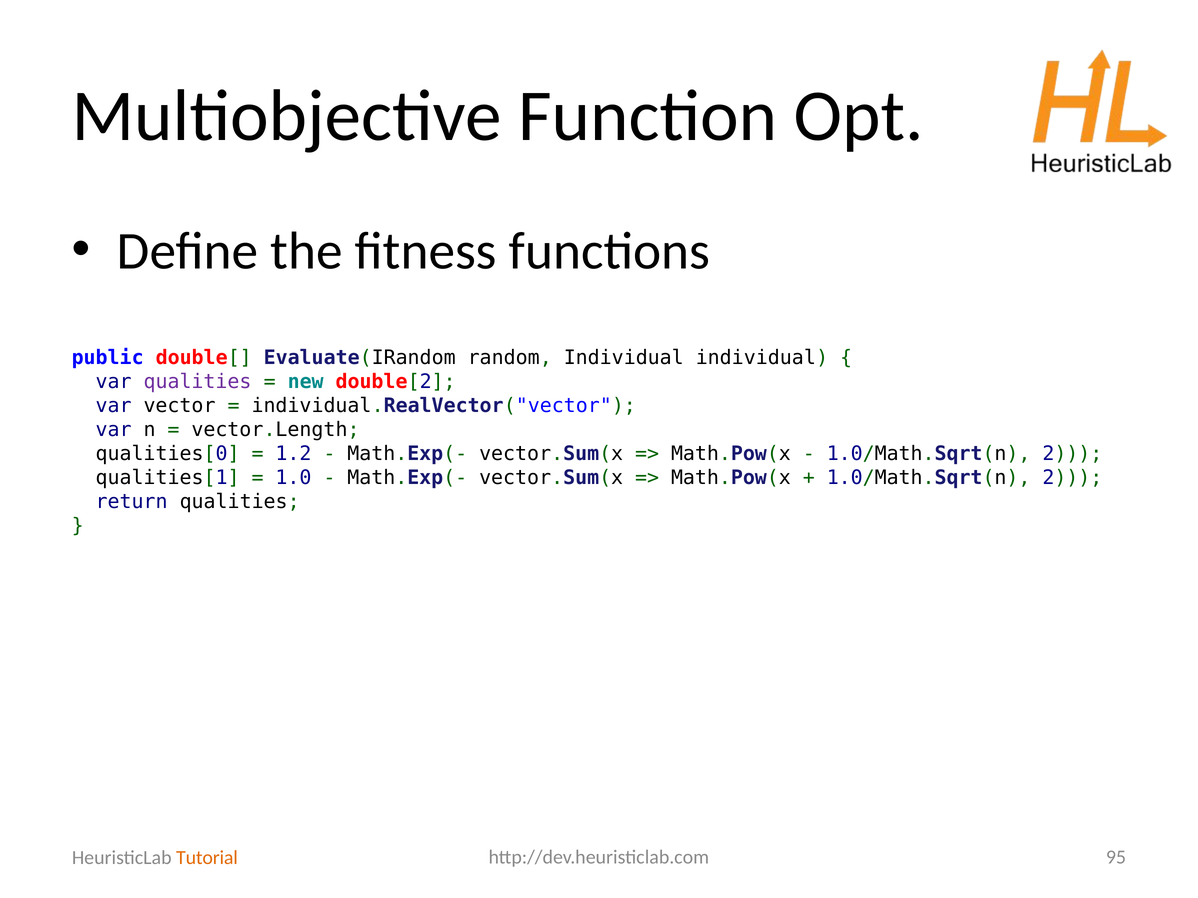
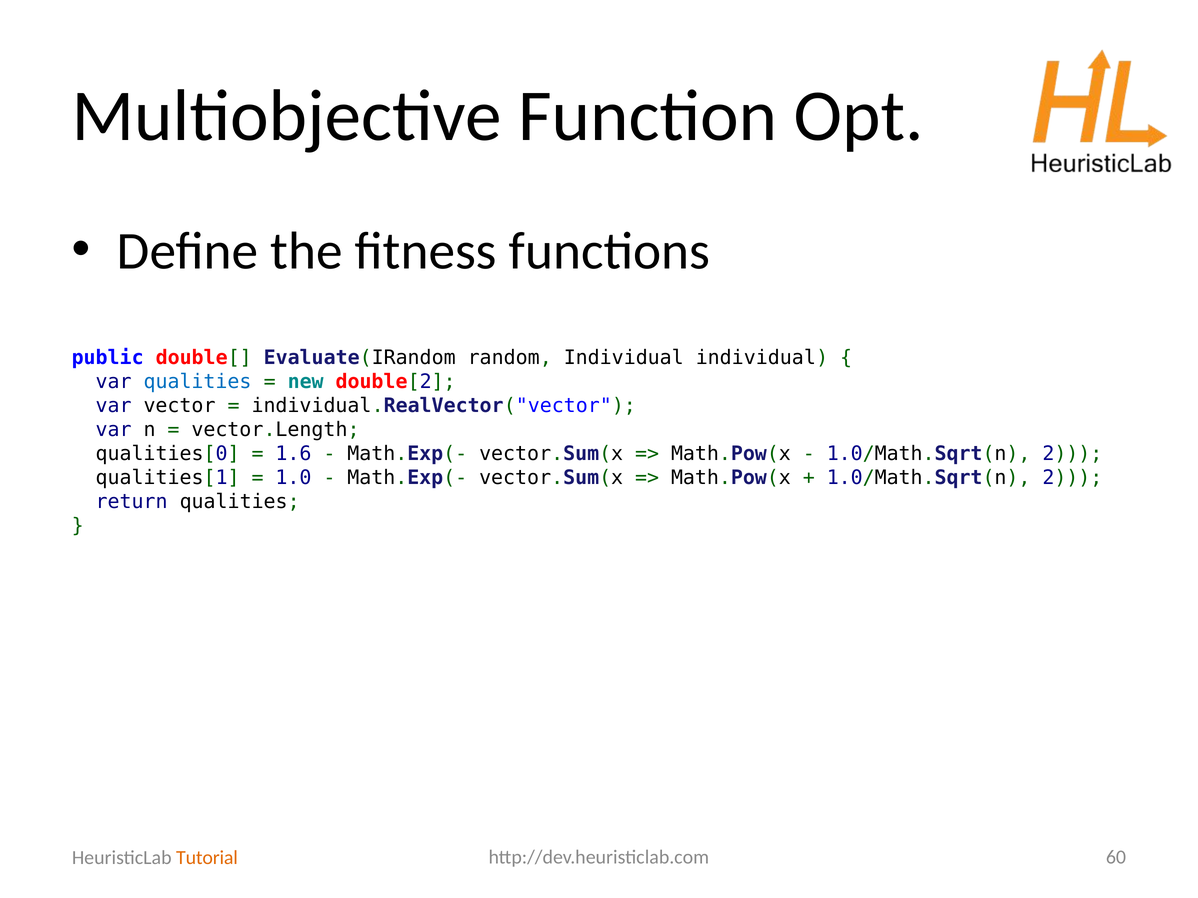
qualities colour: purple -> blue (198, 382)
1.2: 1.2 -> 1.6 (293, 454)
95: 95 -> 60 (1116, 858)
